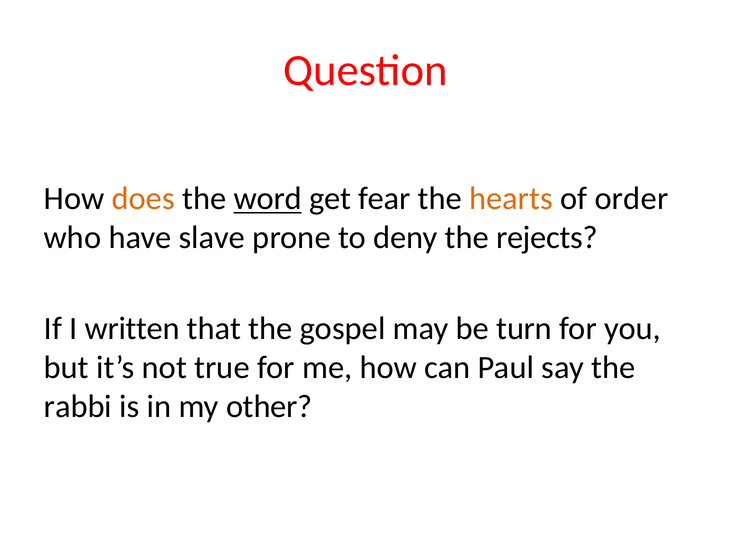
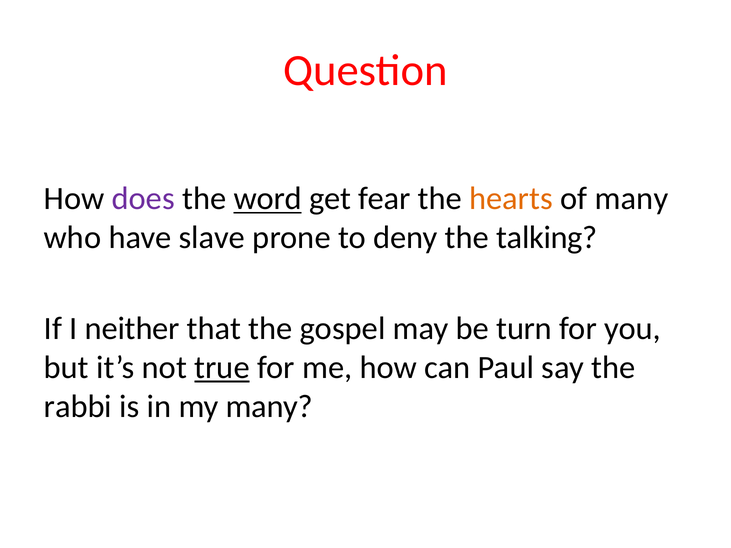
does colour: orange -> purple (143, 199)
of order: order -> many (631, 199)
rejects: rejects -> talking (547, 238)
written: written -> neither (132, 329)
true underline: none -> present (222, 368)
my other: other -> many (269, 407)
